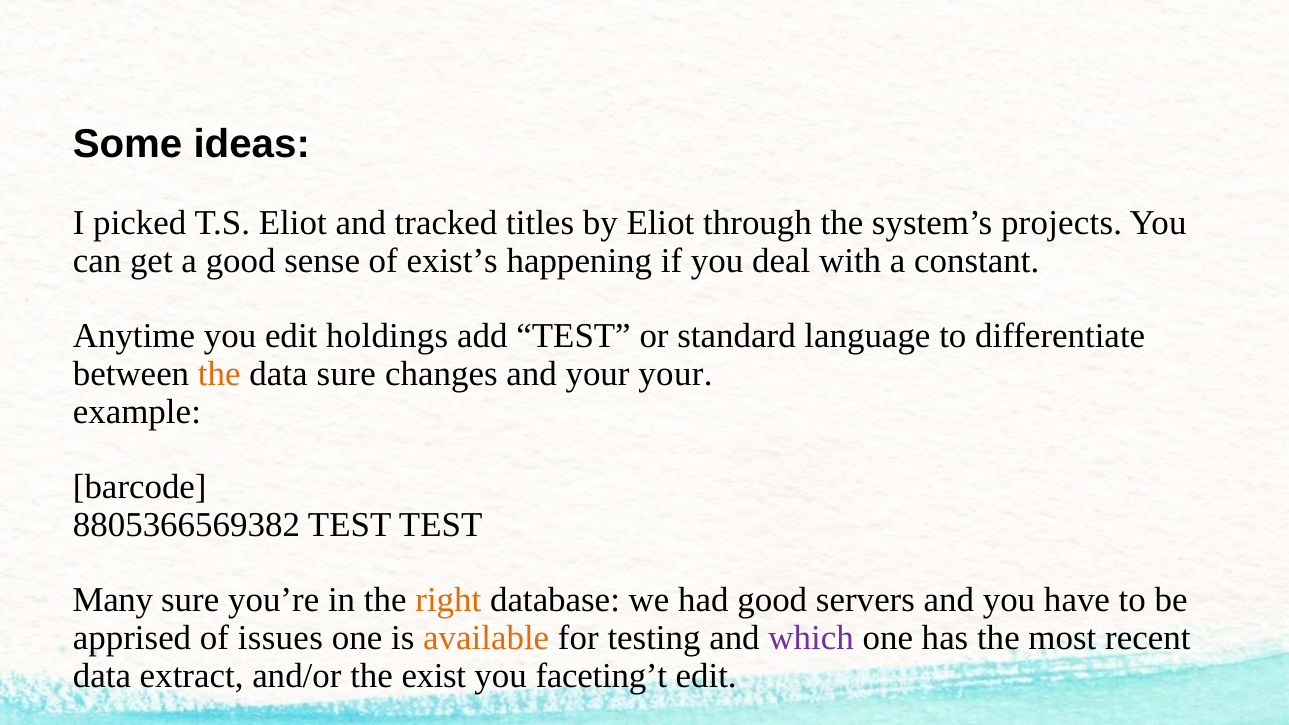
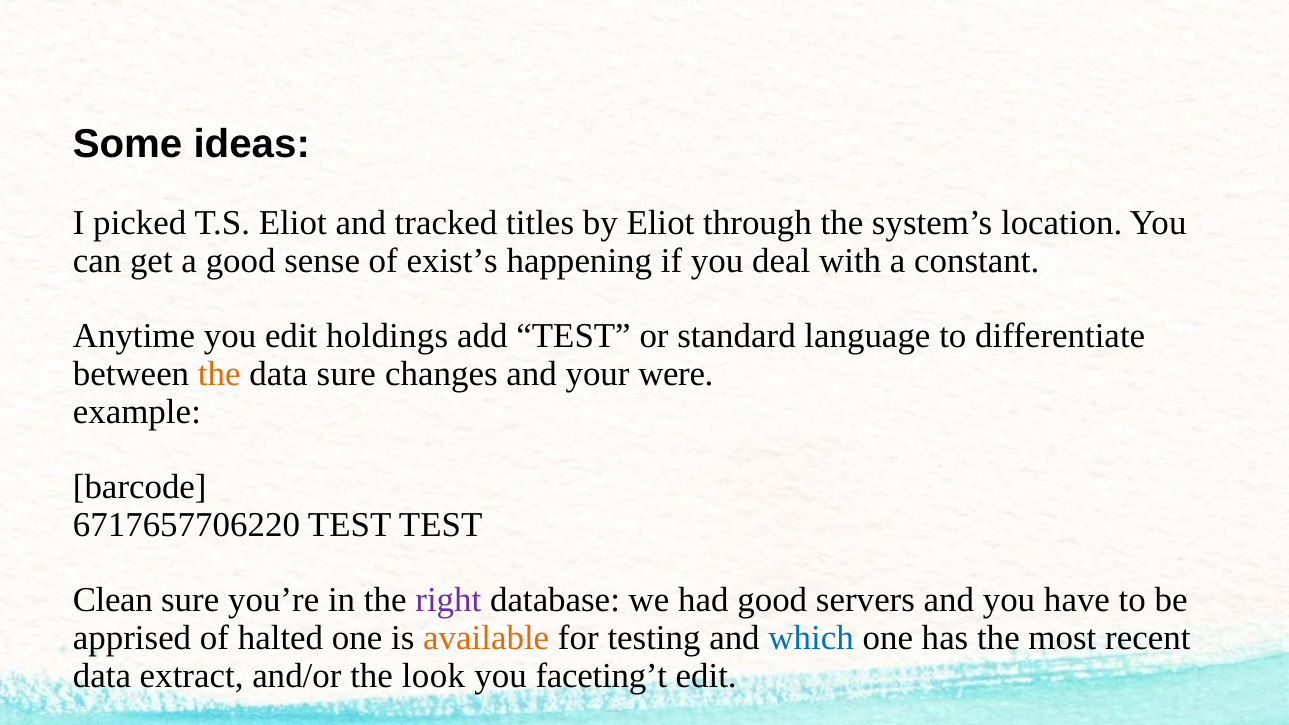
projects: projects -> location (1062, 223)
your your: your -> were (676, 374)
8805366569382: 8805366569382 -> 6717657706220 (186, 525)
Many: Many -> Clean (113, 600)
right colour: orange -> purple (448, 600)
issues: issues -> halted (280, 638)
which colour: purple -> blue (811, 638)
exist: exist -> look (433, 676)
